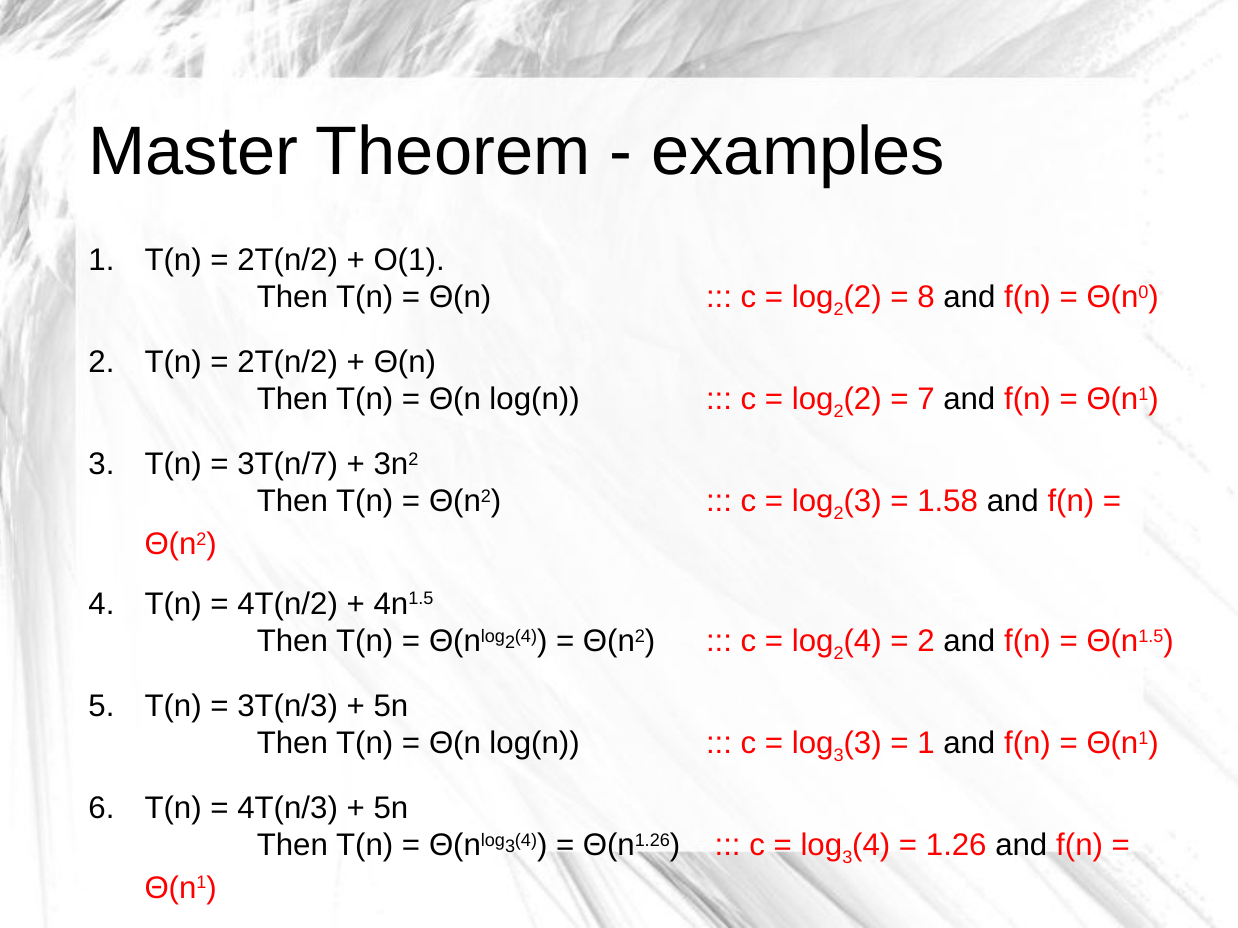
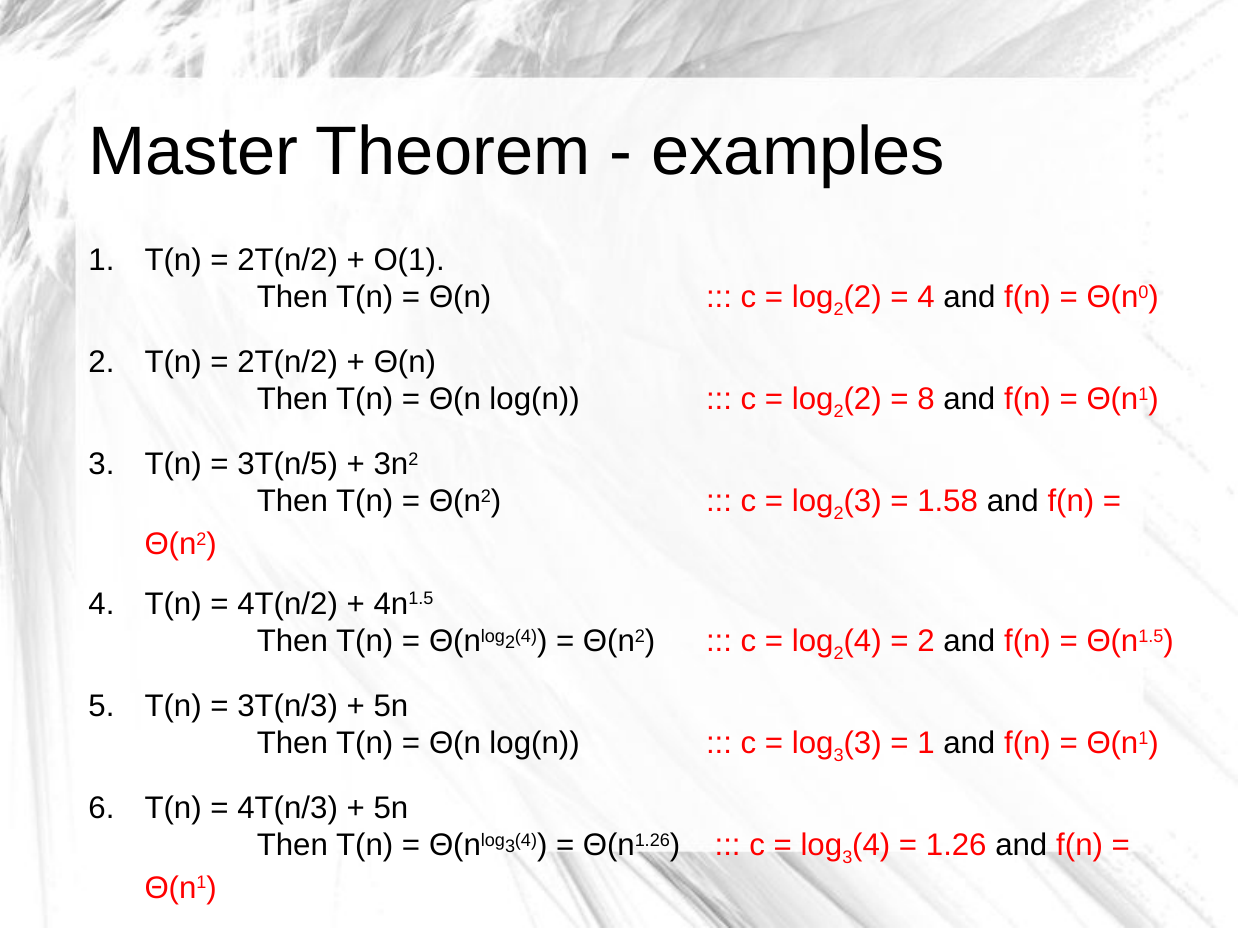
8: 8 -> 4 (926, 298)
7: 7 -> 8 (926, 400)
3T(n/7: 3T(n/7 -> 3T(n/5 (288, 464)
